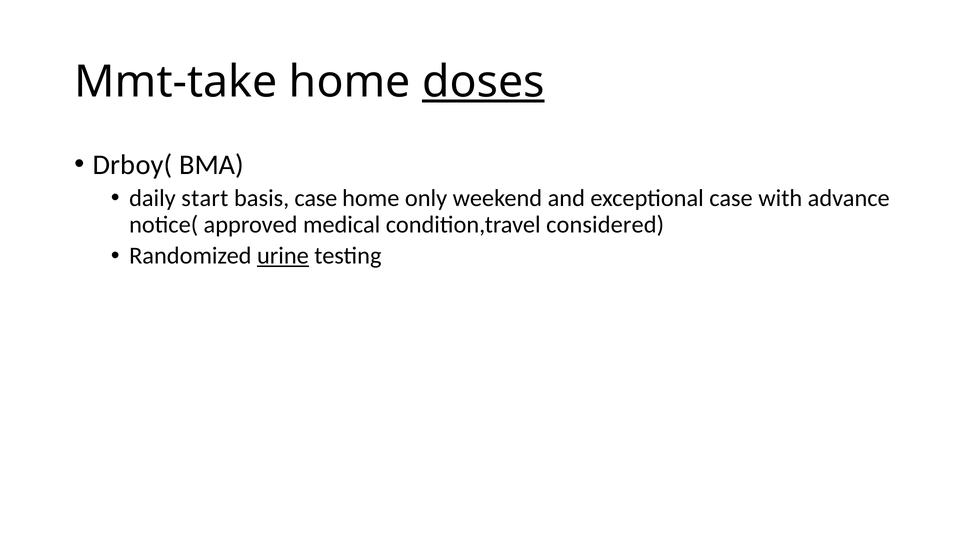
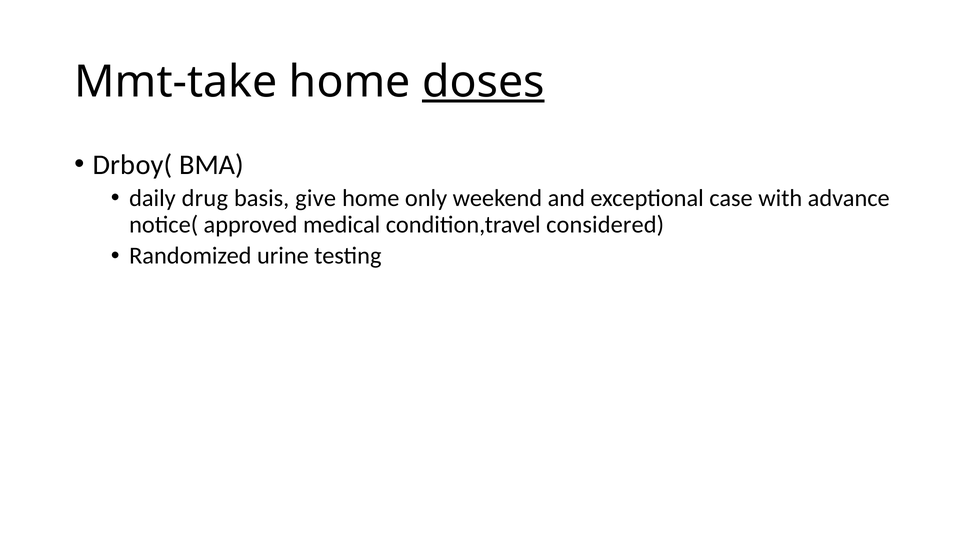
start: start -> drug (205, 198)
basis case: case -> give (316, 198)
urine underline: present -> none (283, 256)
